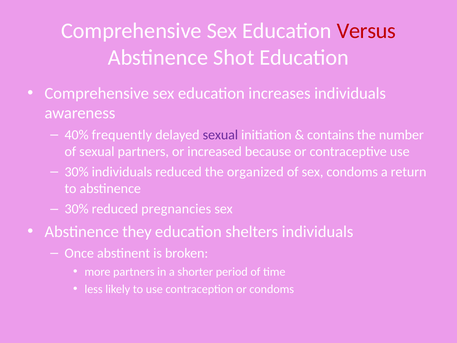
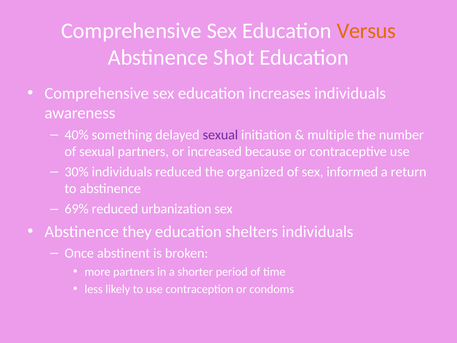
Versus colour: red -> orange (366, 31)
frequently: frequently -> something (122, 135)
contains: contains -> multiple (331, 135)
sex condoms: condoms -> informed (352, 172)
30%: 30% -> 69% (77, 209)
pregnancies: pregnancies -> urbanization (176, 209)
